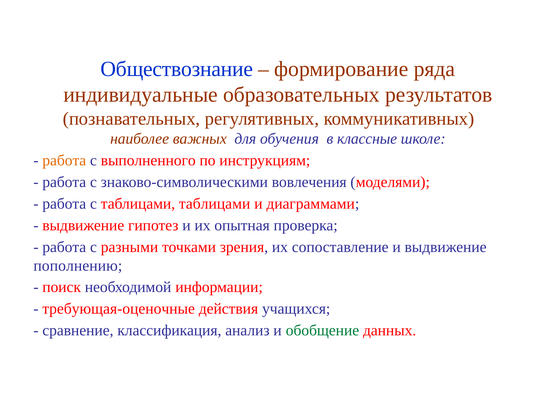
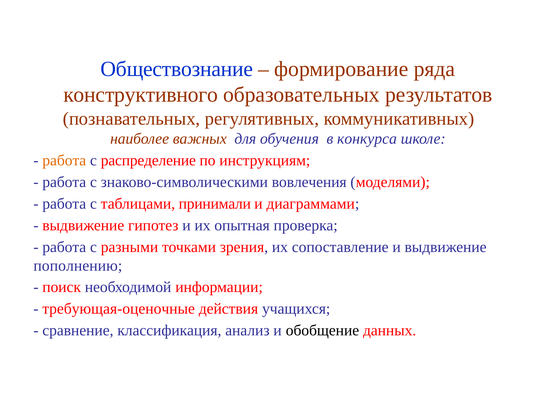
индивидуальные: индивидуальные -> конструктивного (141, 95)
классные: классные -> конкурса (367, 139)
выполненного: выполненного -> распределение (148, 161)
таблицами таблицами: таблицами -> принимали (215, 204)
обобщение colour: green -> black (322, 330)
